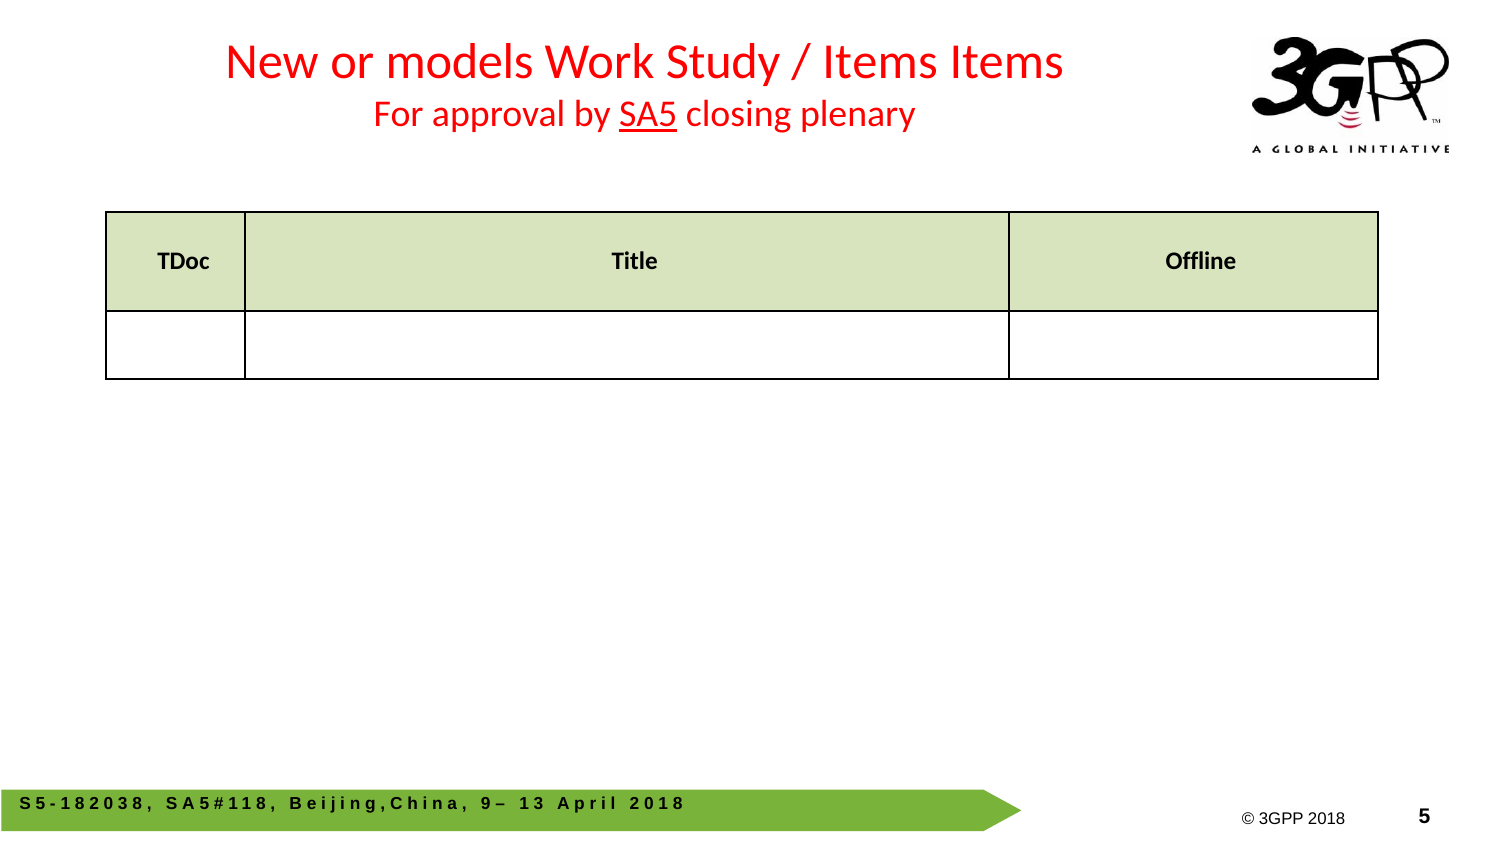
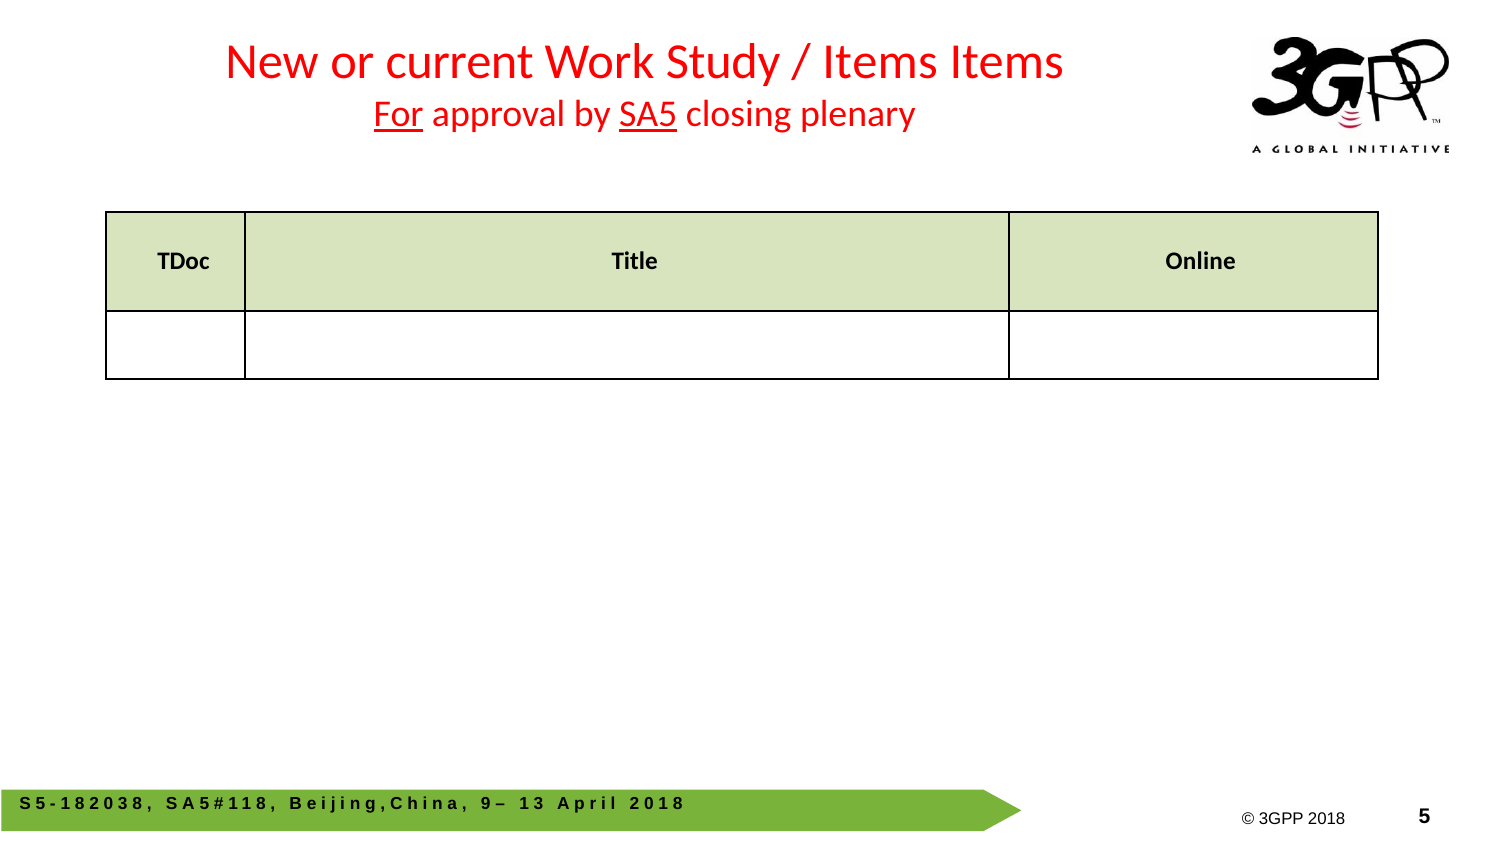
models: models -> current (460, 62)
For underline: none -> present (399, 114)
Offline: Offline -> Online (1201, 262)
